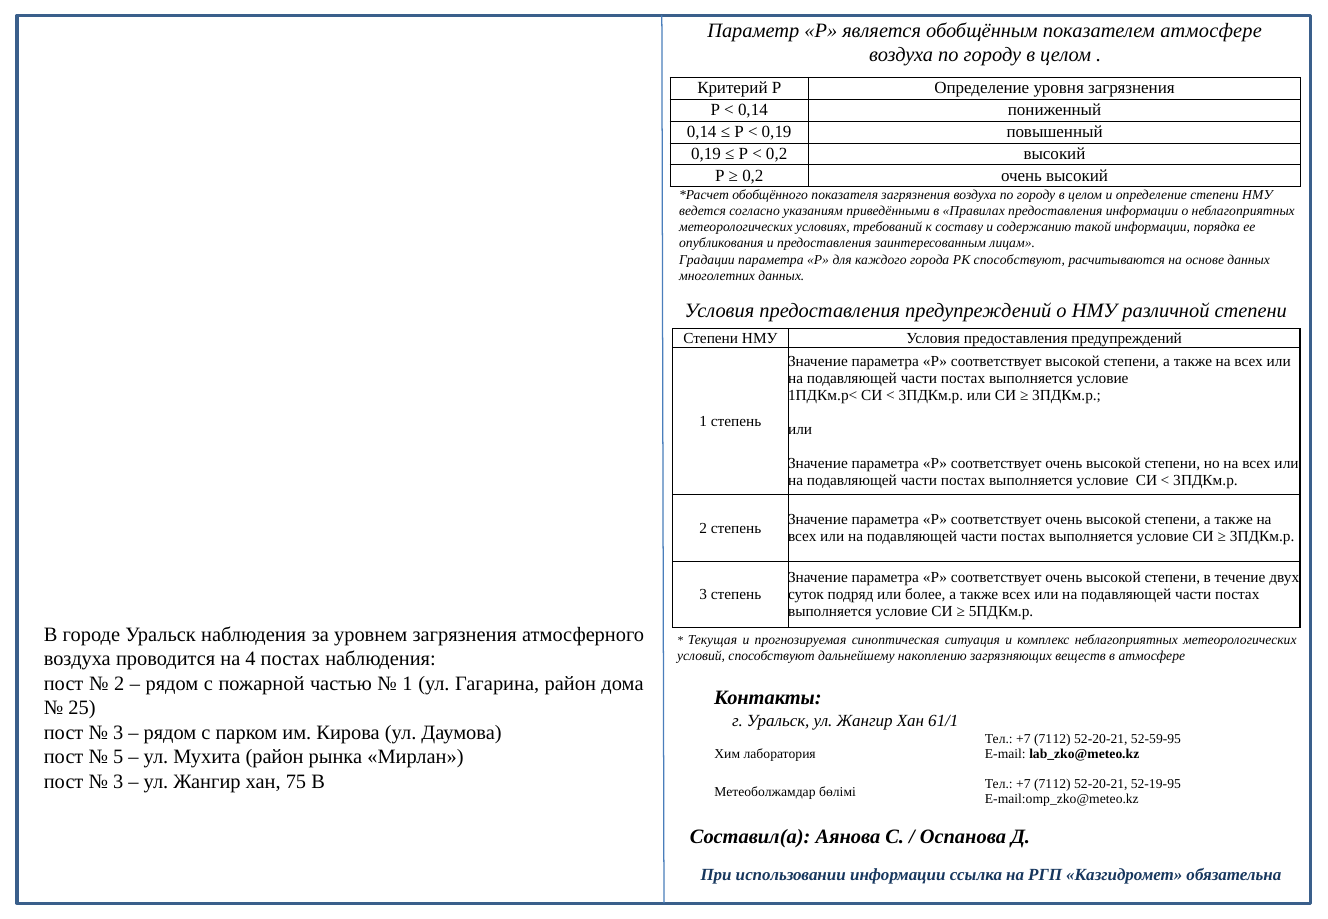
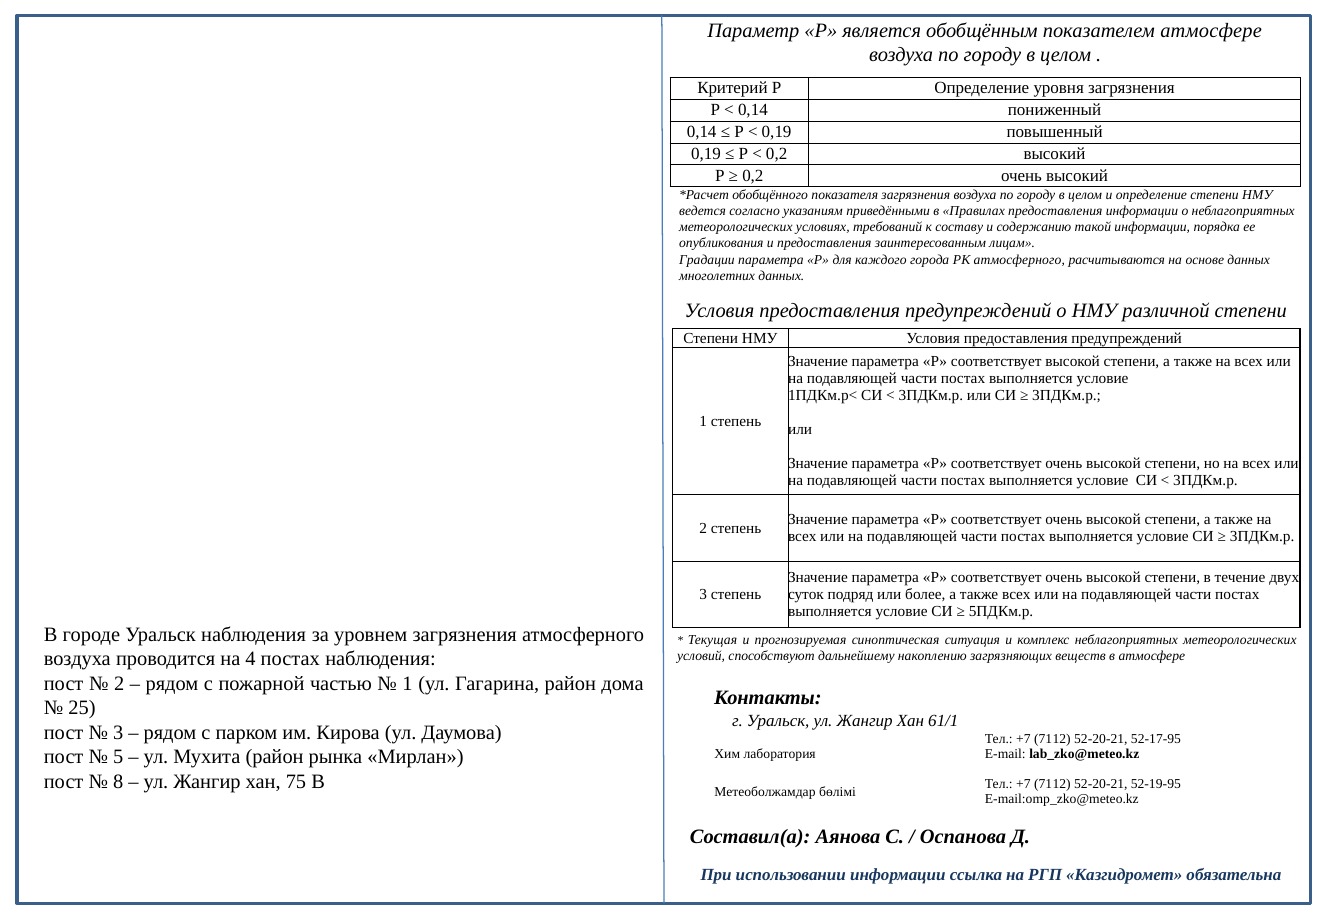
РК способствуют: способствуют -> атмосферного (1019, 260)
52-59-95: 52-59-95 -> 52-17-95 (1156, 740)
3: 3 -> 8 (118, 782)
